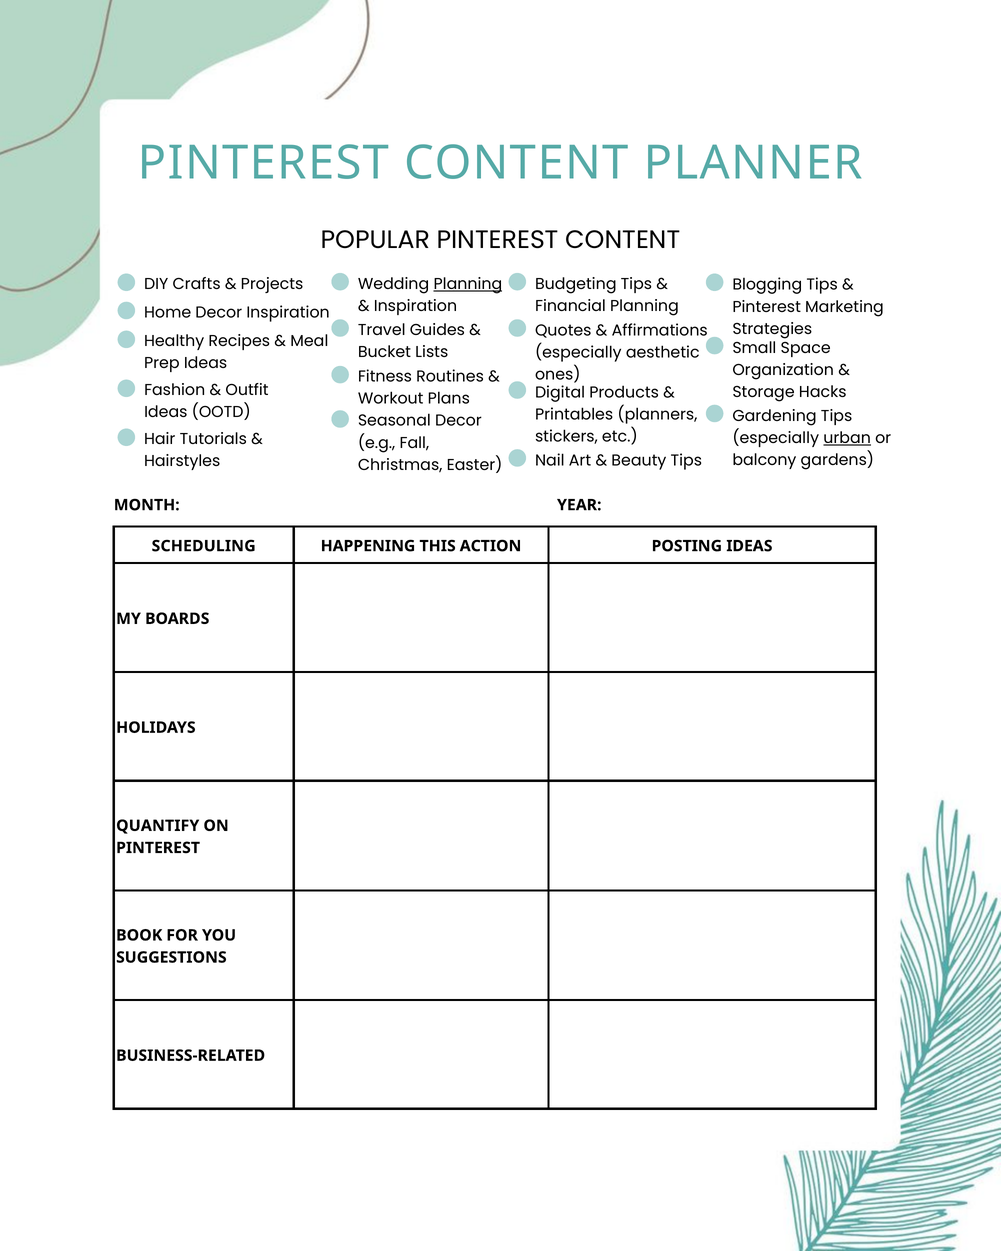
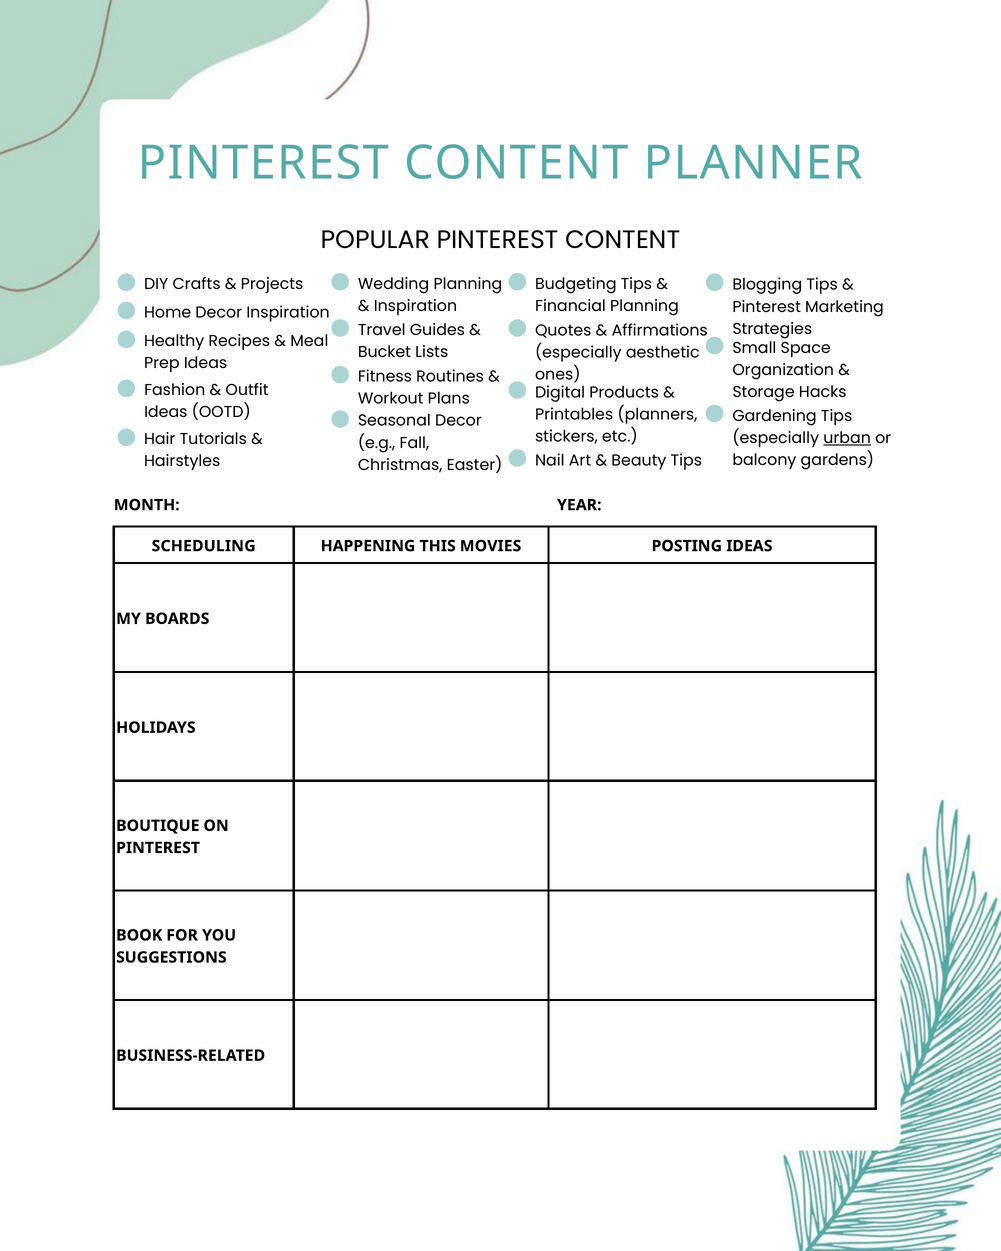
Planning underline: present -> none (468, 284)
ACTION: ACTION -> MOVIES (491, 546)
QUANTIFY: QUANTIFY -> BOUTIQUE (158, 826)
